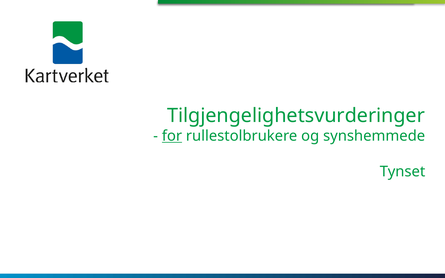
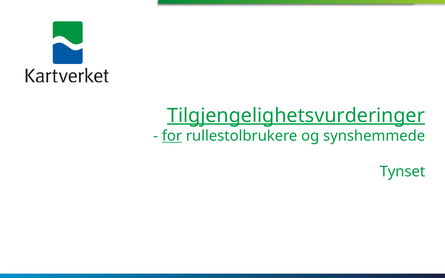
Tilgjengelighetsvurderinger underline: none -> present (296, 116)
